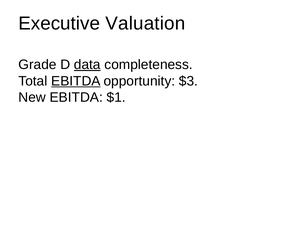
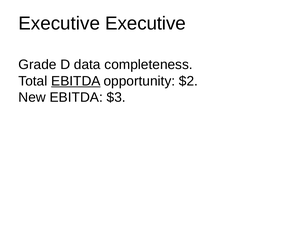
Executive Valuation: Valuation -> Executive (146, 23)
data underline: present -> none (87, 65)
$3: $3 -> $2 (188, 81)
$1: $1 -> $3 (116, 97)
